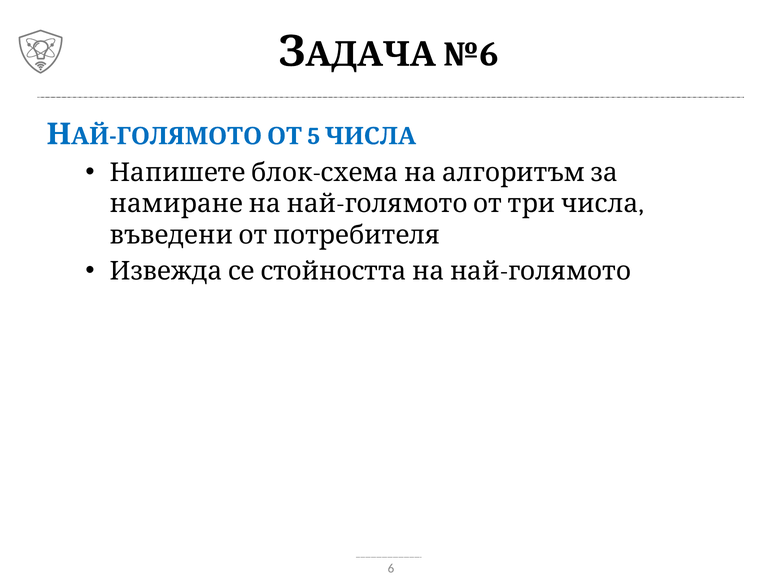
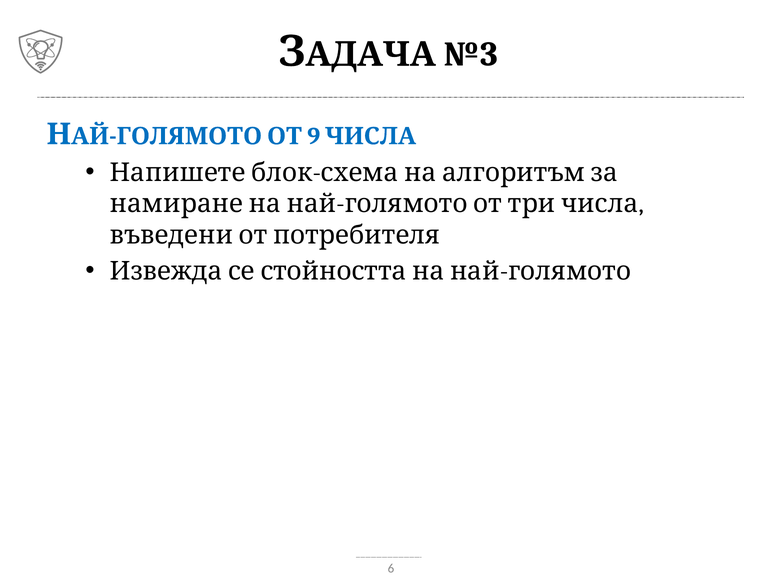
№6: №6 -> №3 (471, 54)
5: 5 -> 9 (314, 136)
